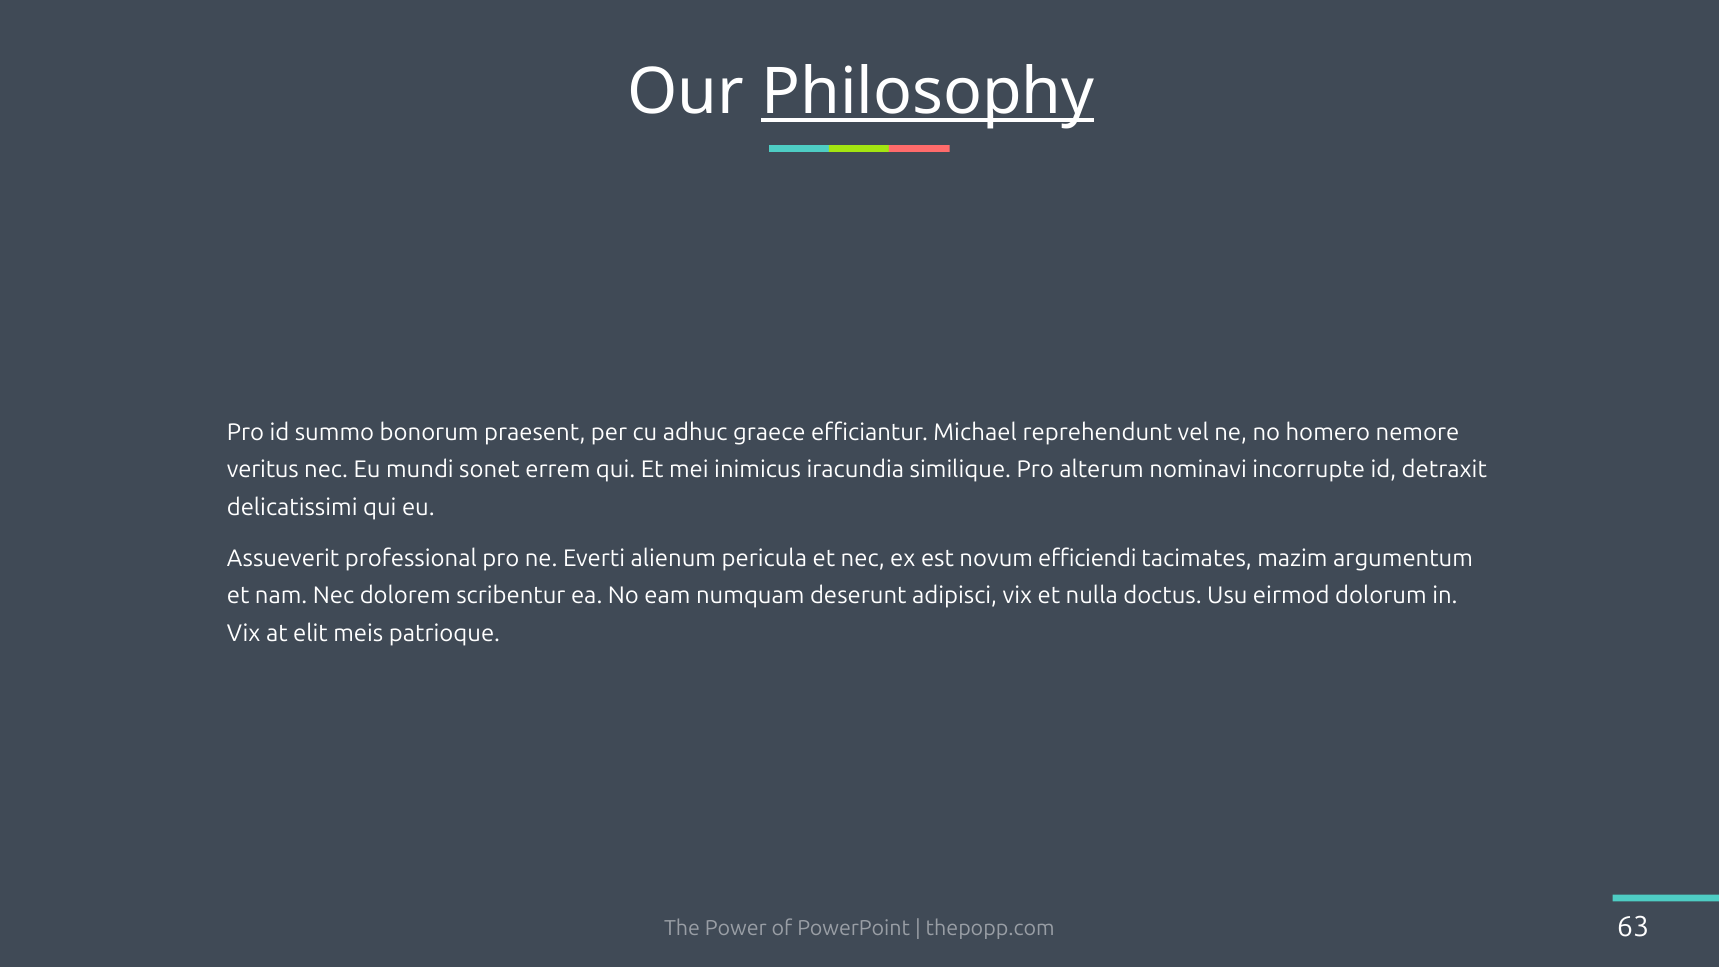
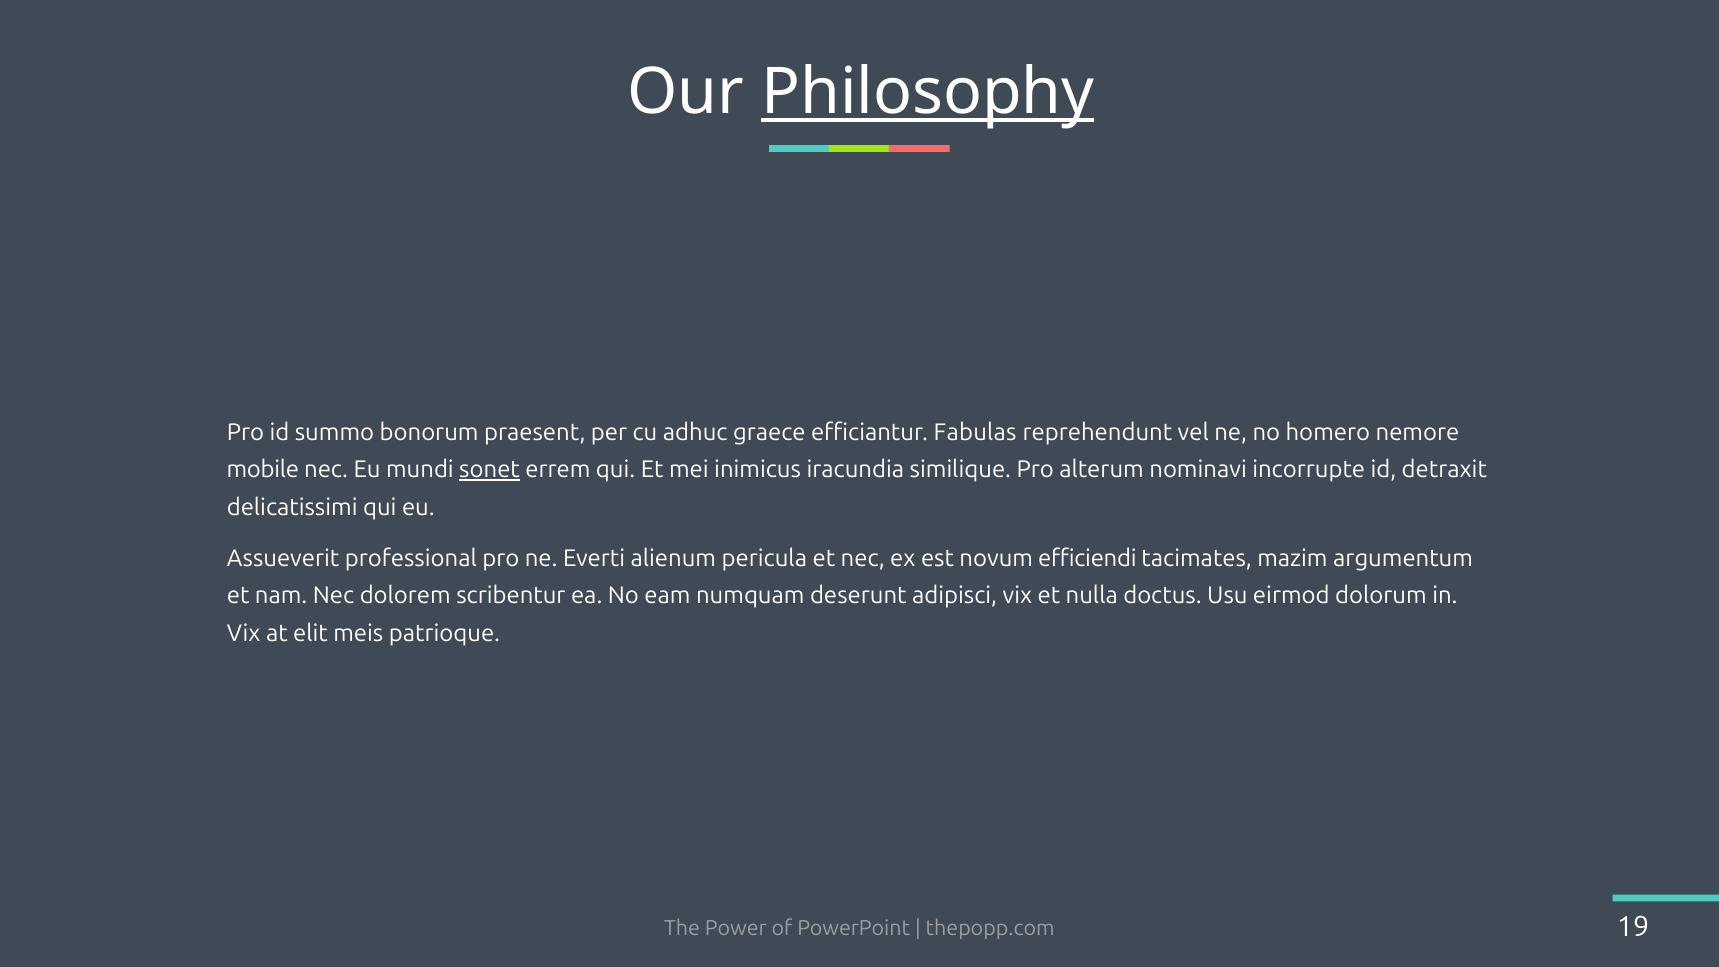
Michael: Michael -> Fabulas (975, 433)
veritus: veritus -> mobile (263, 470)
sonet underline: none -> present (490, 470)
63: 63 -> 19 (1633, 927)
